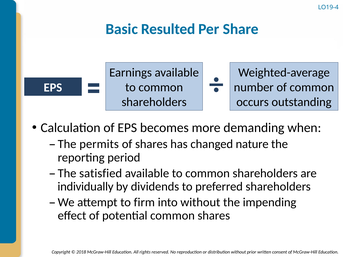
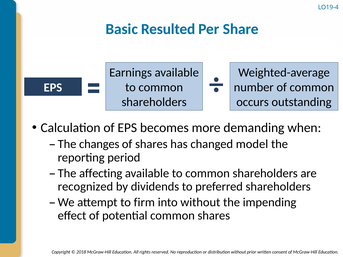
permits: permits -> changes (99, 144)
nature: nature -> model (252, 144)
satisfied: satisfied -> affecting (101, 173)
individually: individually -> recognized (85, 187)
